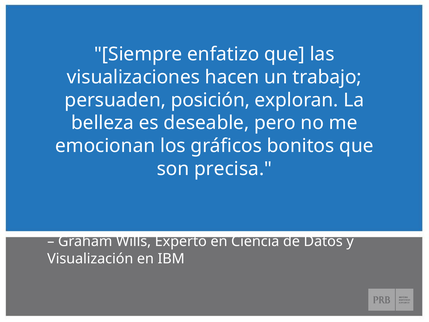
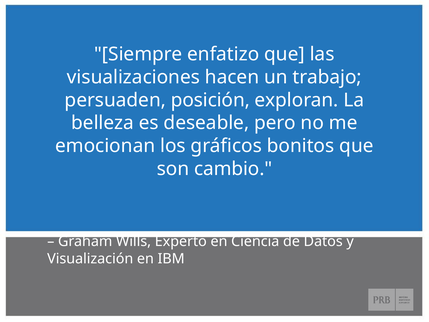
precisa: precisa -> cambio (233, 169)
